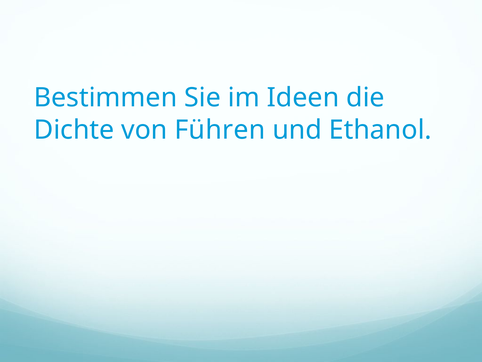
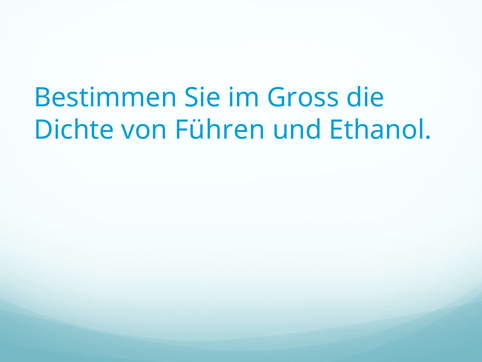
Ideen: Ideen -> Gross (303, 98)
